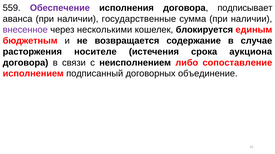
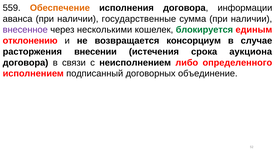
Обеспечение colour: purple -> orange (60, 8)
подписывает: подписывает -> информации (245, 8)
блокируется colour: black -> green (204, 30)
бюджетным: бюджетным -> отклонению (30, 41)
содержание: содержание -> консорциум (194, 41)
носителе: носителе -> внесении (95, 52)
сопоставление: сопоставление -> определенного (237, 63)
